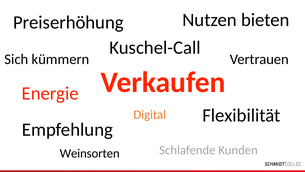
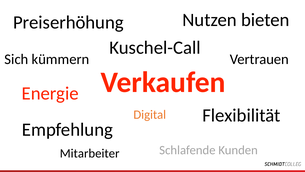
Weinsorten: Weinsorten -> Mitarbeiter (90, 153)
